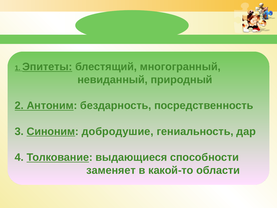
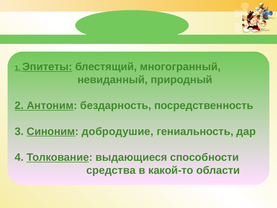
заменяет: заменяет -> средства (111, 170)
